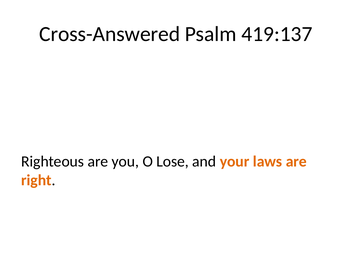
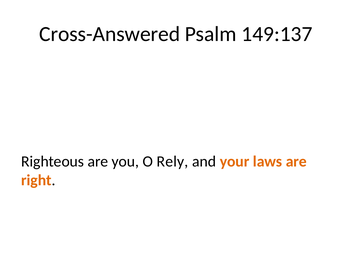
419:137: 419:137 -> 149:137 (277, 34)
Lose: Lose -> Rely (172, 161)
